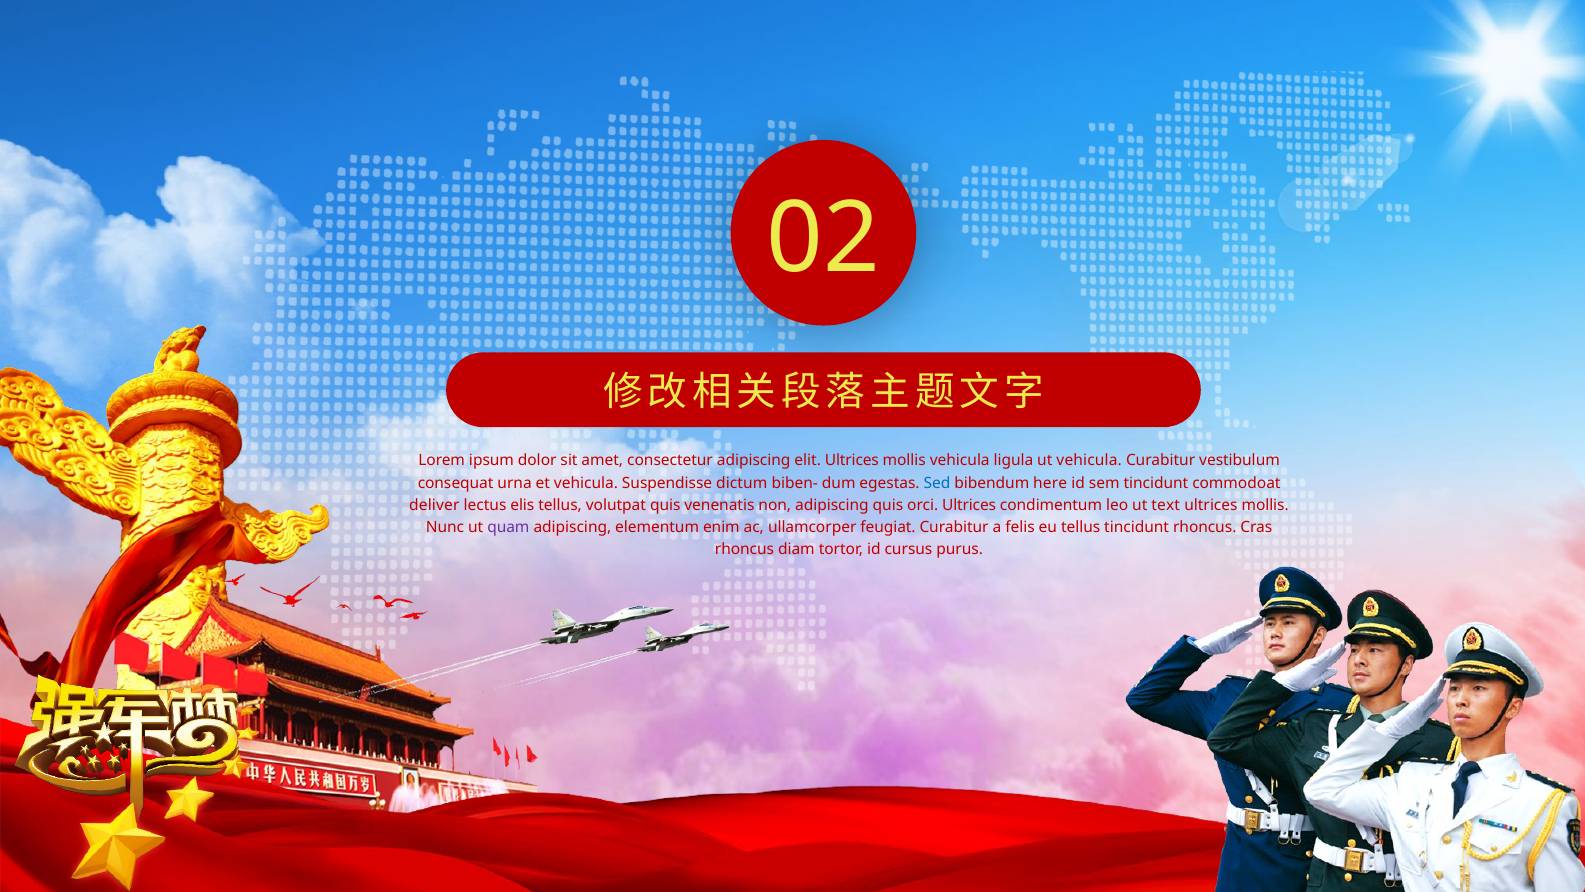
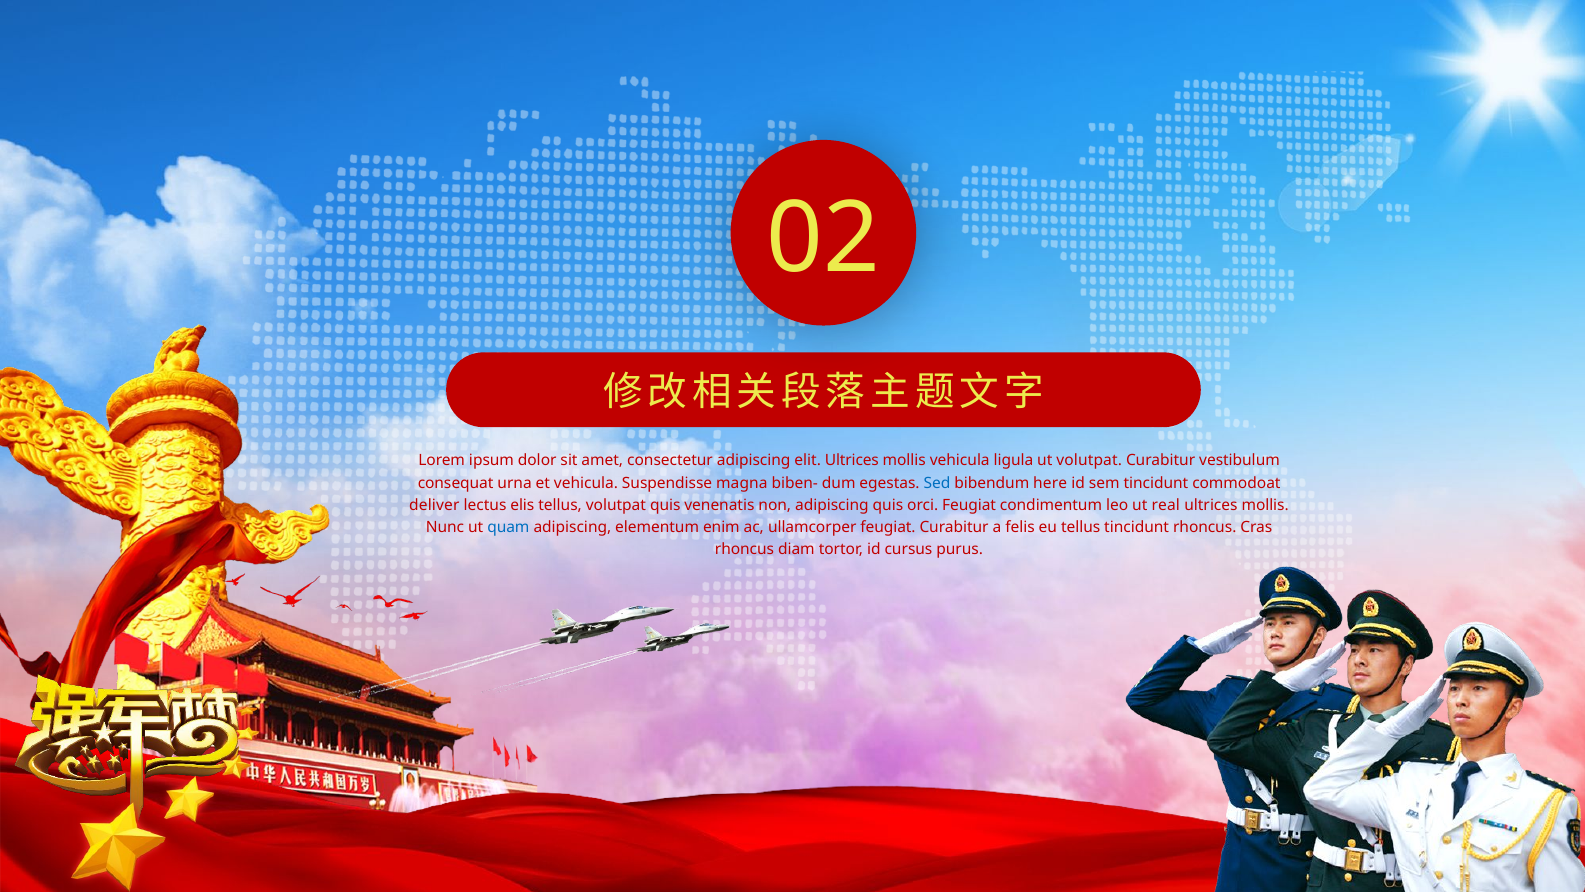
ut vehicula: vehicula -> volutpat (1089, 460)
dictum: dictum -> magna (742, 483)
orci Ultrices: Ultrices -> Feugiat (969, 505)
text: text -> real (1166, 505)
quam colour: purple -> blue (508, 527)
